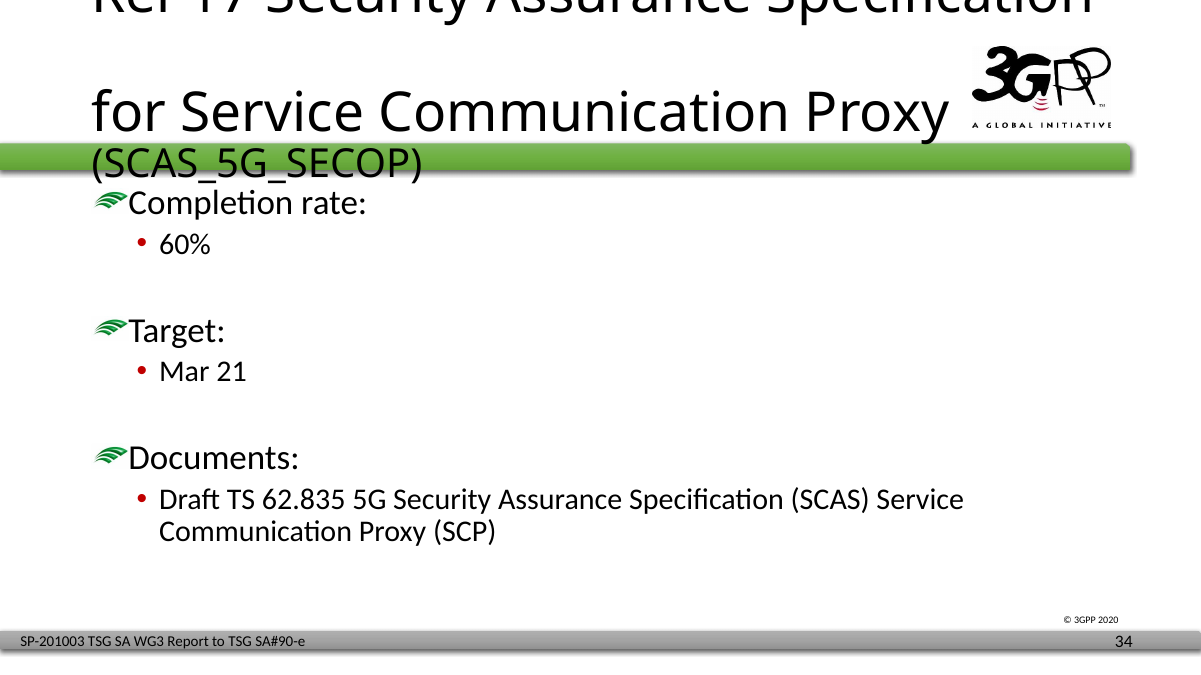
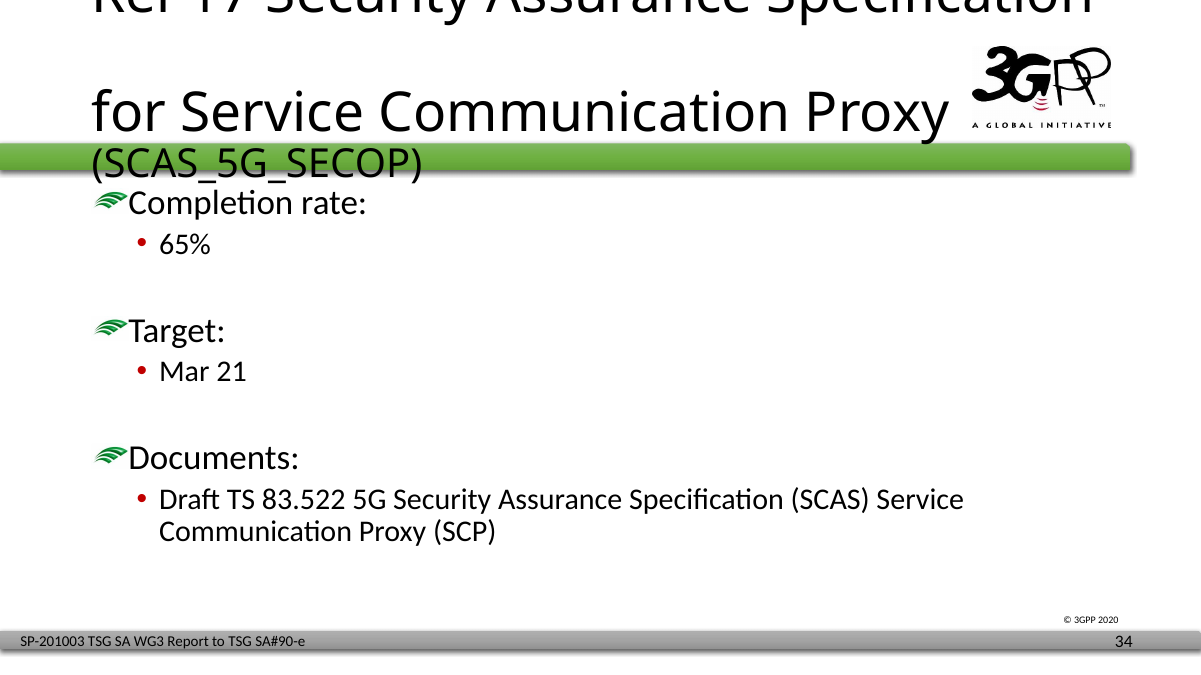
60%: 60% -> 65% (185, 244)
62.835: 62.835 -> 83.522 (304, 500)
